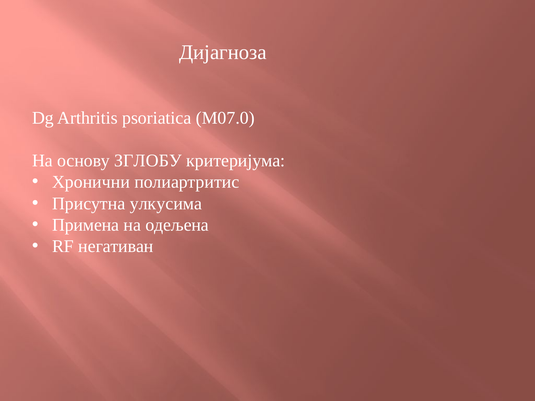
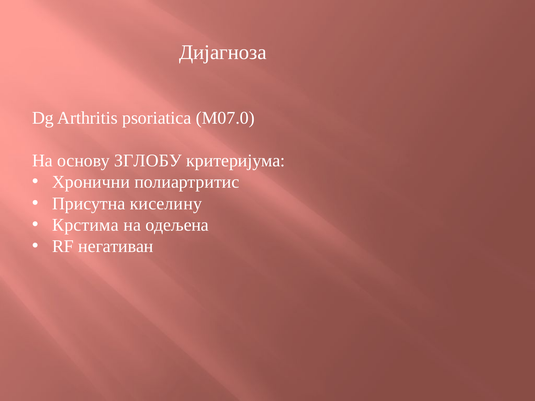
улкусима: улкусима -> киселину (166, 204)
Примена: Примена -> Крстима (85, 225)
